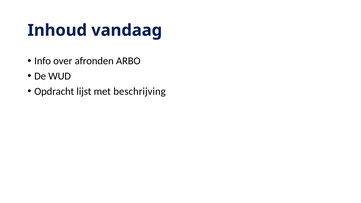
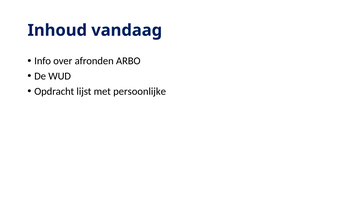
beschrijving: beschrijving -> persoonlijke (140, 91)
